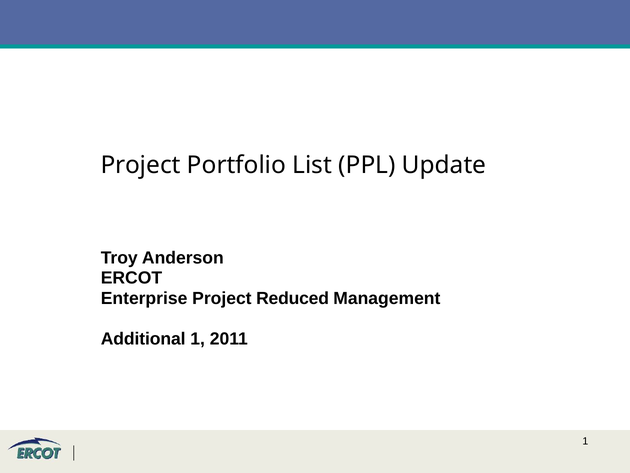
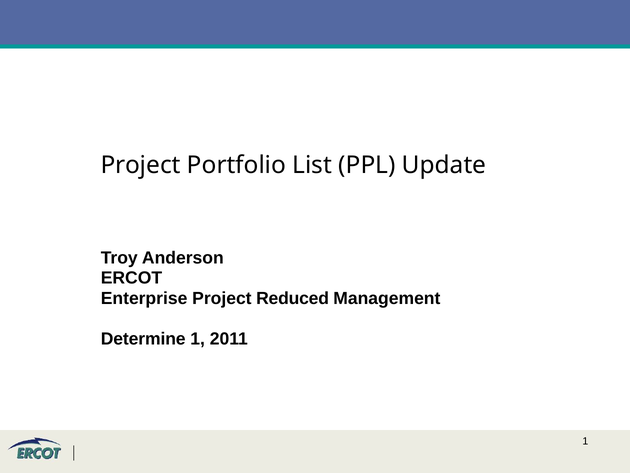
Additional: Additional -> Determine (143, 339)
